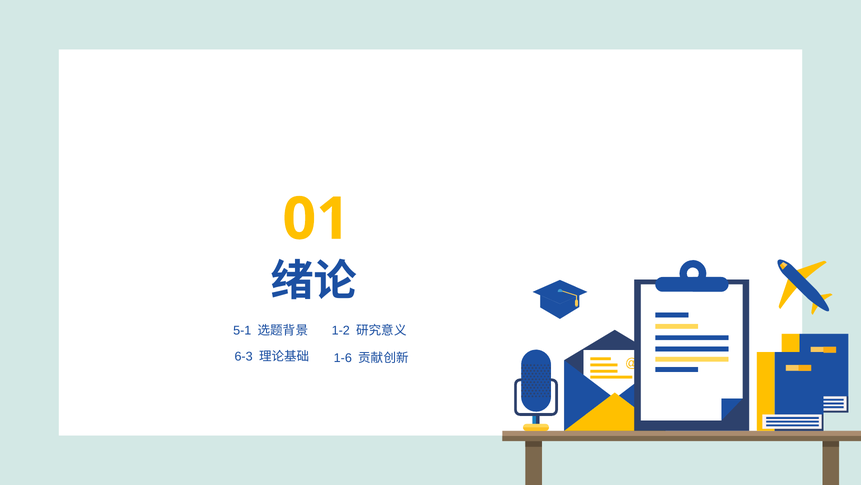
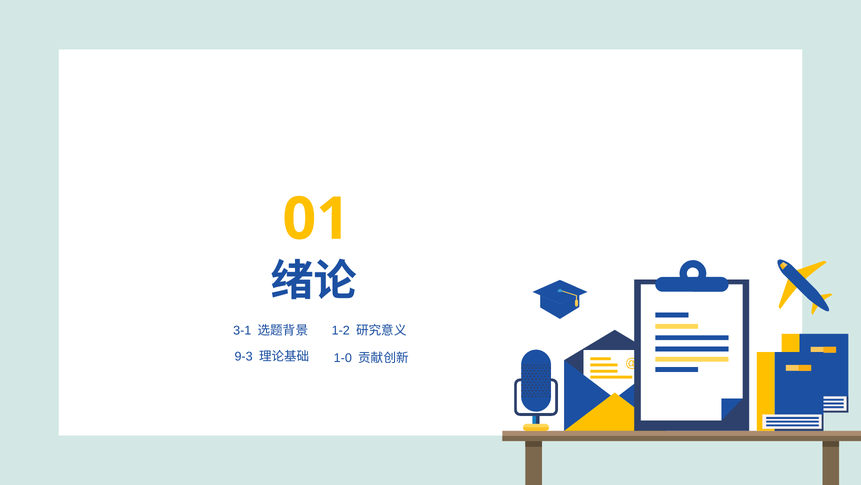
5-1: 5-1 -> 3-1 (242, 330)
6-3: 6-3 -> 9-3 (244, 356)
1-6: 1-6 -> 1-0 (343, 358)
